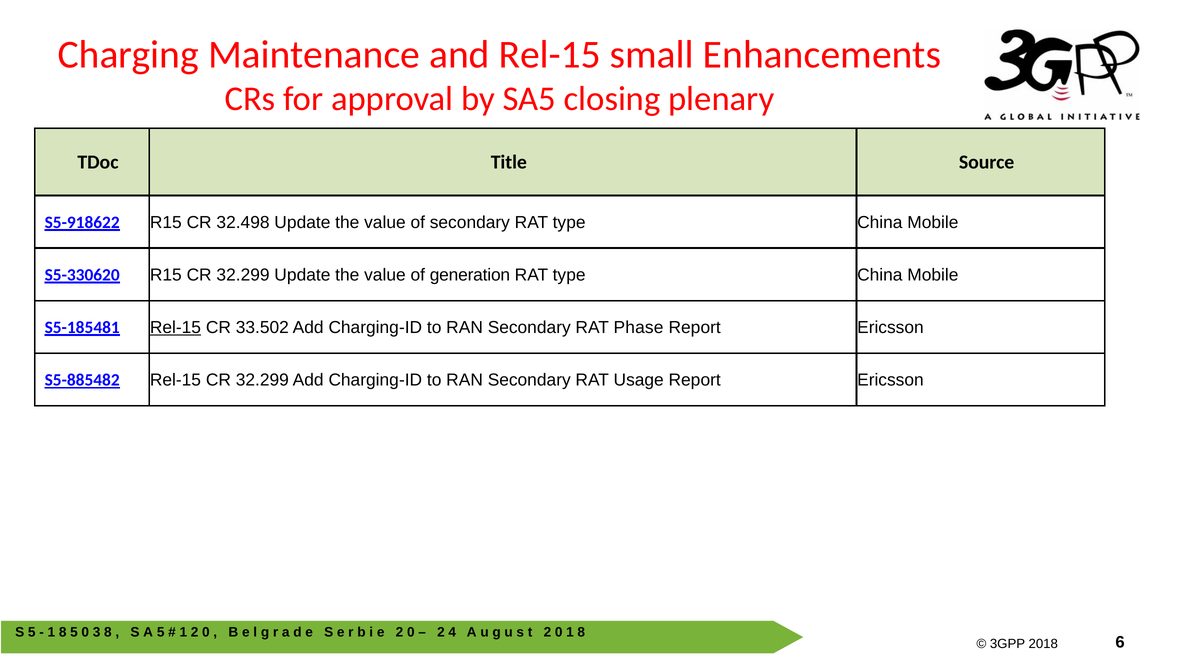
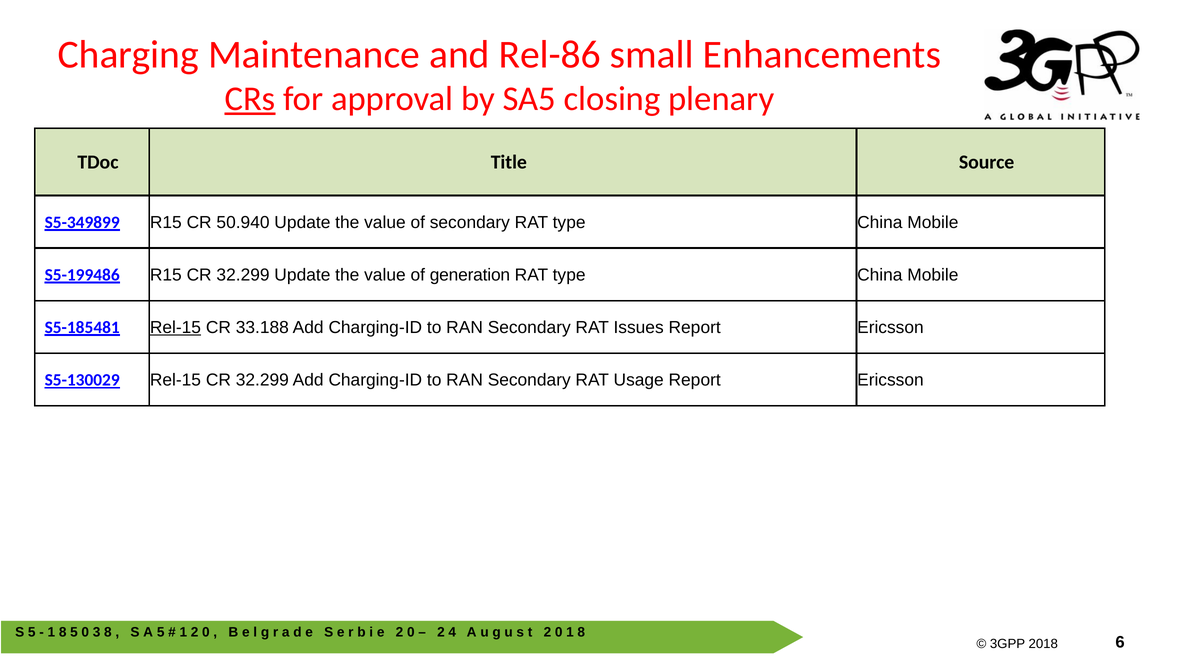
and Rel-15: Rel-15 -> Rel-86 (550, 55)
CRs underline: none -> present (250, 99)
S5-918622: S5-918622 -> S5-349899 (82, 222)
32.498: 32.498 -> 50.940 (243, 222)
S5-330620: S5-330620 -> S5-199486 (82, 275)
33.502: 33.502 -> 33.188 (262, 327)
Phase: Phase -> Issues (639, 327)
S5-885482: S5-885482 -> S5-130029 (82, 380)
